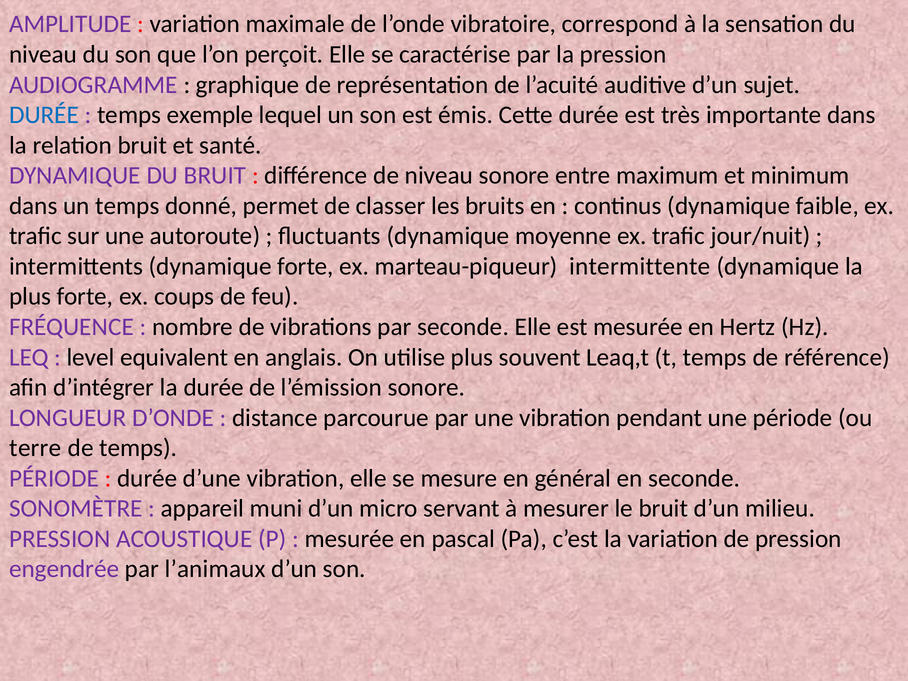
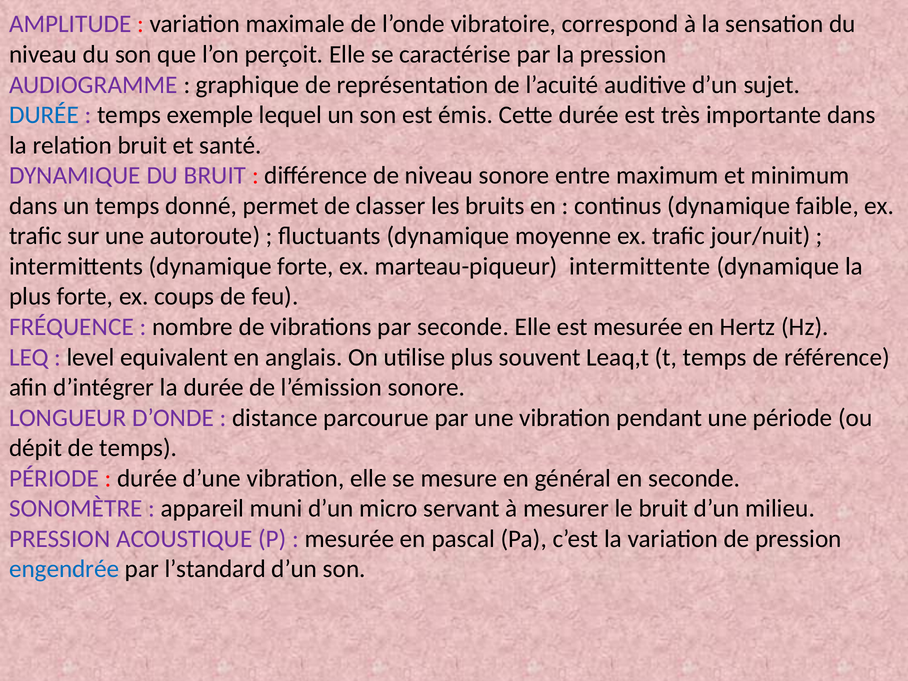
terre: terre -> dépit (36, 448)
engendrée colour: purple -> blue (64, 569)
l’animaux: l’animaux -> l’standard (215, 569)
